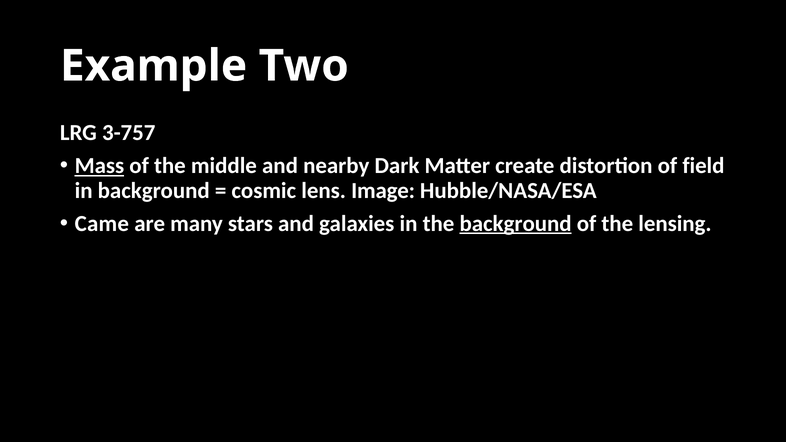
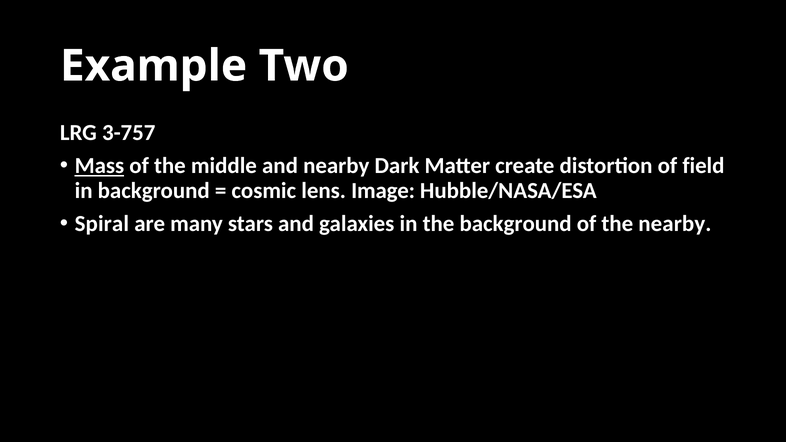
Came: Came -> Spiral (102, 224)
background underline: present -> none (516, 224)
the lensing: lensing -> nearby (675, 224)
